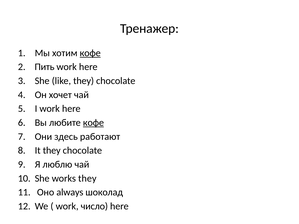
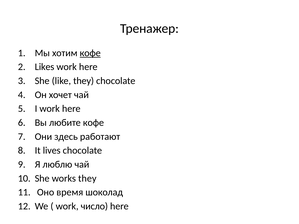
Пить: Пить -> Likes (45, 67)
кофе underline: present -> none (93, 123)
It they: they -> lives (52, 151)
always: always -> время (70, 193)
